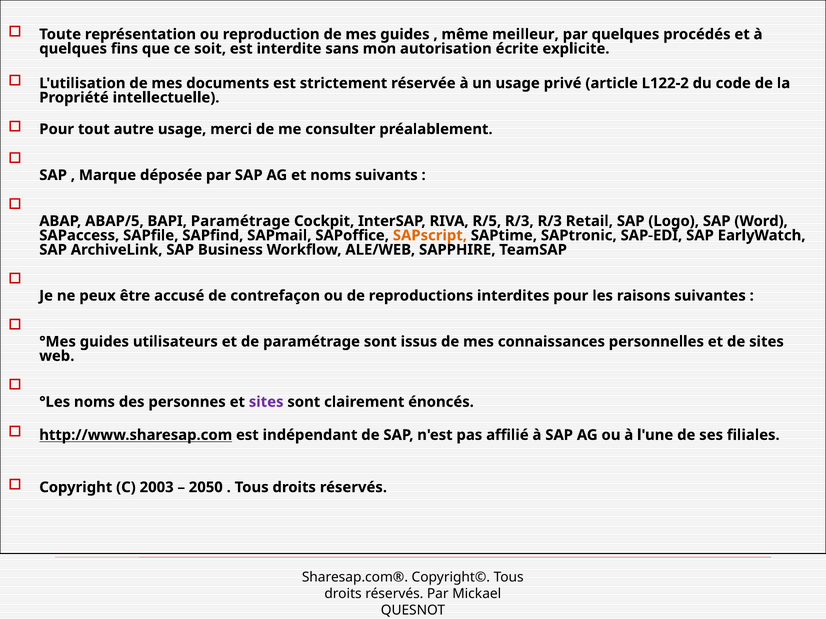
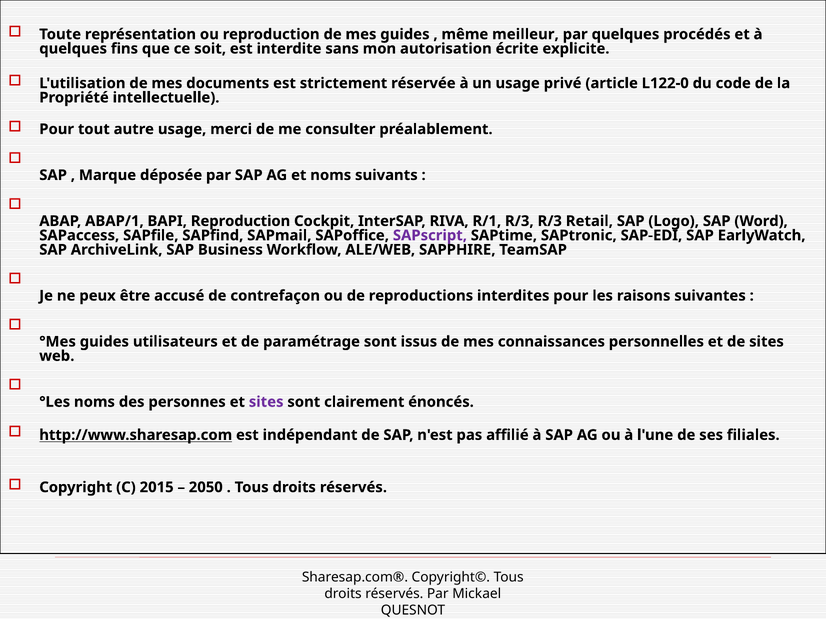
L122-2: L122-2 -> L122-0 (665, 83)
ABAP/5: ABAP/5 -> ABAP/1 (114, 221)
BAPI Paramétrage: Paramétrage -> Reproduction (241, 221)
R/5: R/5 -> R/1 (487, 221)
SAPscript colour: orange -> purple (430, 236)
2003: 2003 -> 2015 (157, 488)
